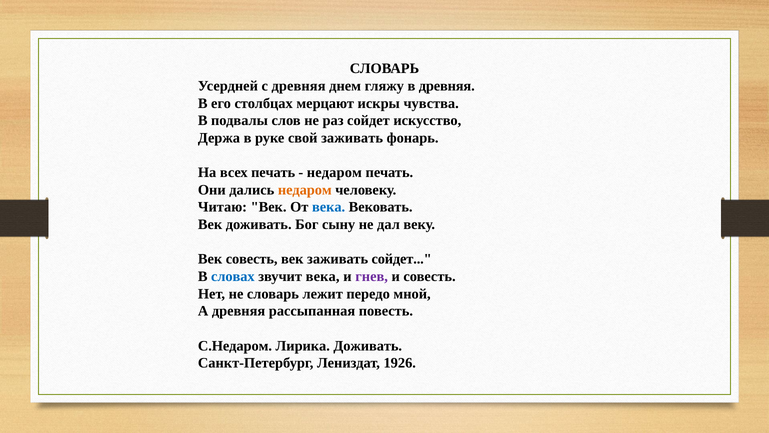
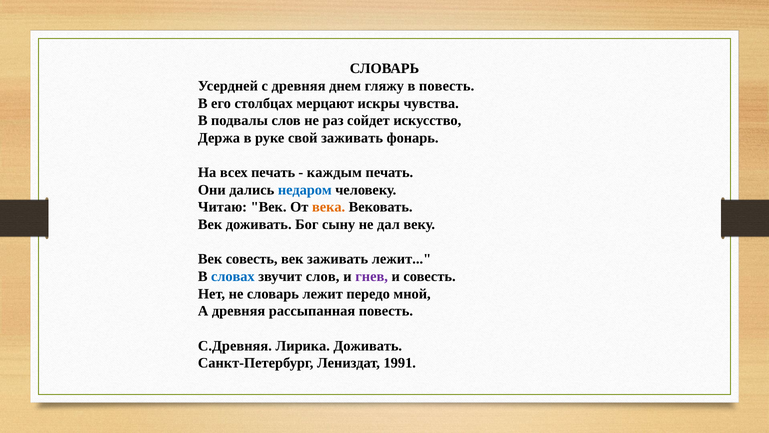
в древняя: древняя -> повесть (447, 86)
недаром: недаром -> каждым (334, 172)
недаром colour: orange -> blue (305, 190)
века colour: blue -> orange (329, 207)
заживать сойдет: сойдет -> лежит (402, 259)
звучит века: века -> слов (323, 276)
С.Недаром: С.Недаром -> С.Древняя (235, 345)
1926: 1926 -> 1991 (400, 363)
